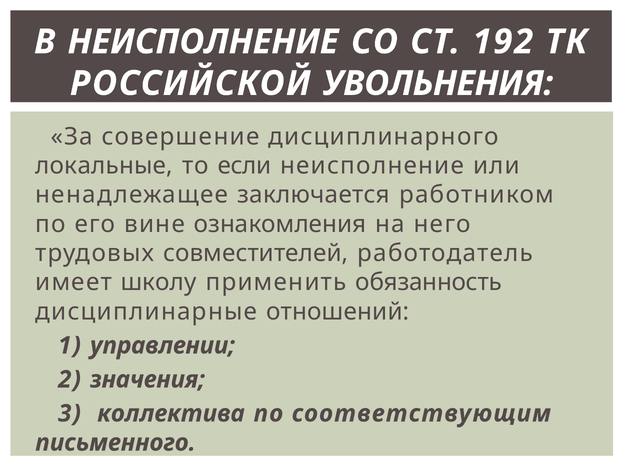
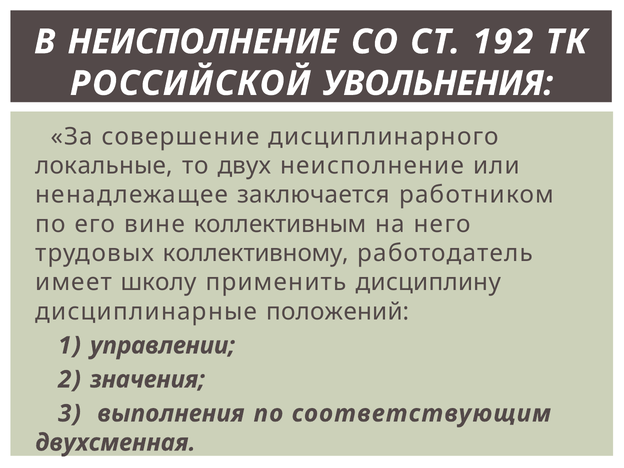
если: если -> двух (244, 166)
ознакомления: ознакомления -> коллективным (280, 224)
совместителей: совместителей -> коллективному (256, 253)
обязанность: обязанность -> дисциплину (428, 282)
отношений: отношений -> положений (338, 312)
коллектива: коллектива -> выполнения (171, 414)
письменного: письменного -> двухсменная (115, 443)
